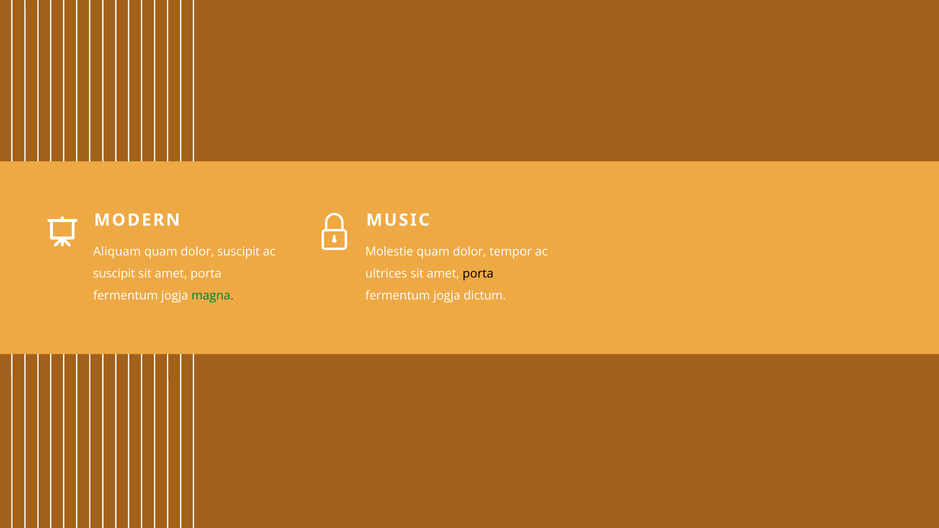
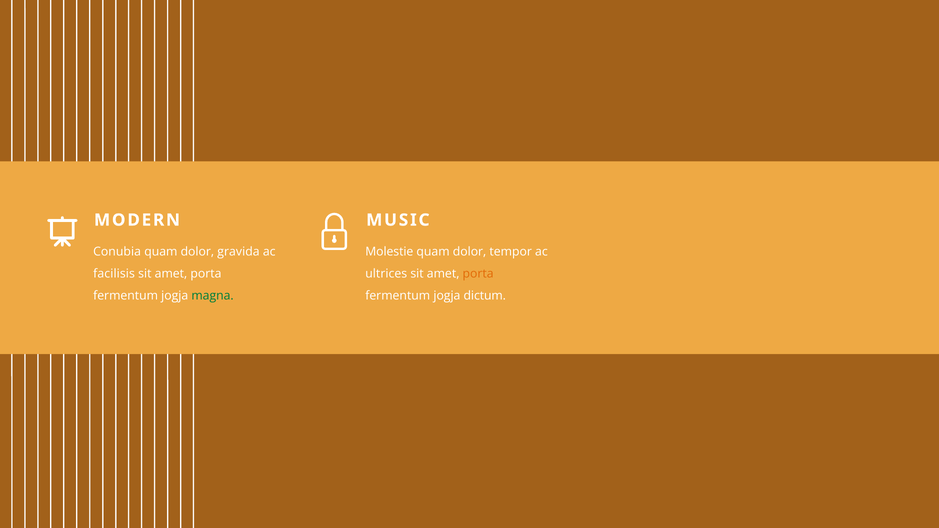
Aliquam: Aliquam -> Conubia (117, 252)
dolor suscipit: suscipit -> gravida (238, 252)
suscipit: suscipit -> facilisis (114, 274)
porta colour: black -> orange (478, 274)
